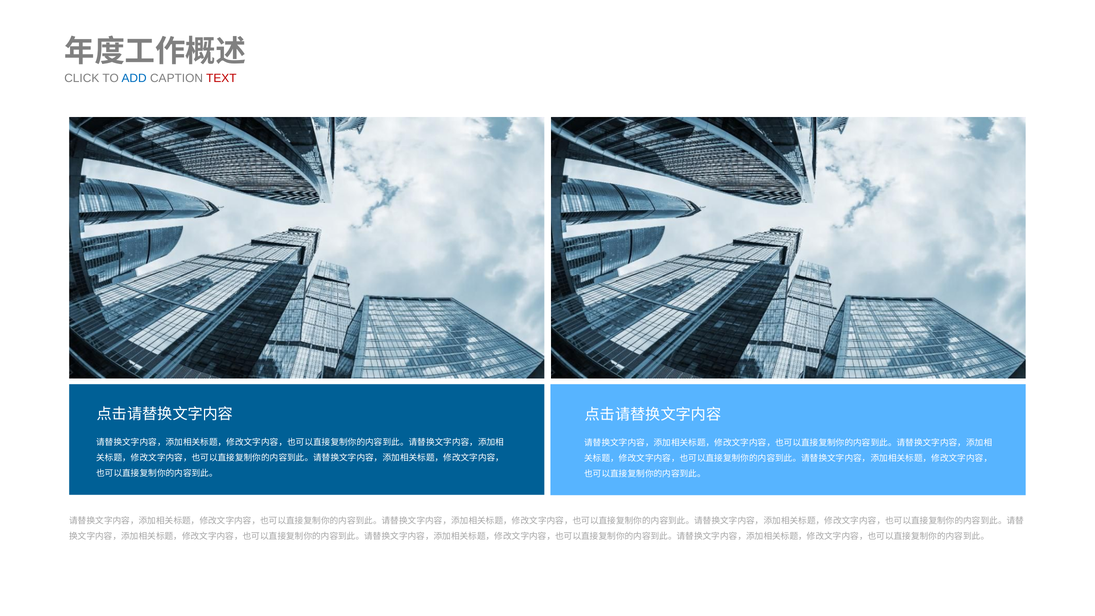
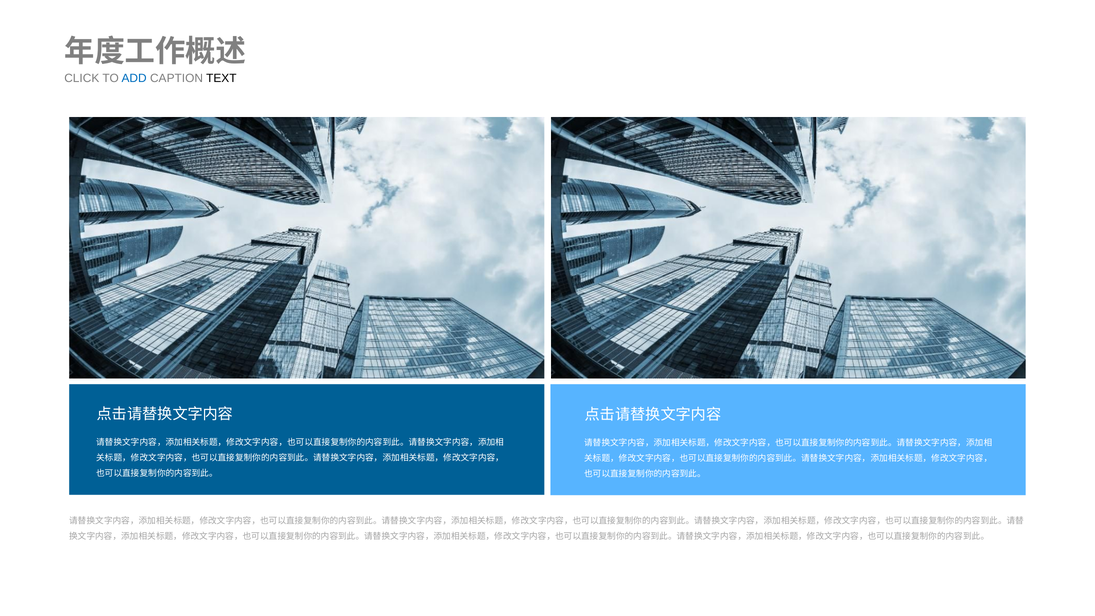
TEXT colour: red -> black (221, 78)
